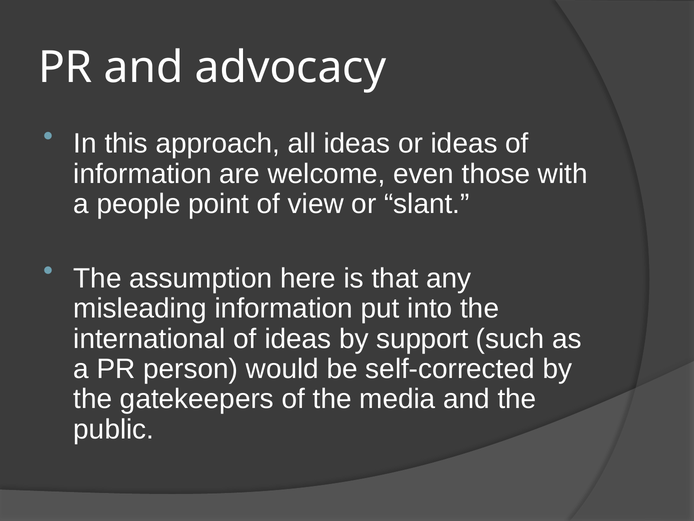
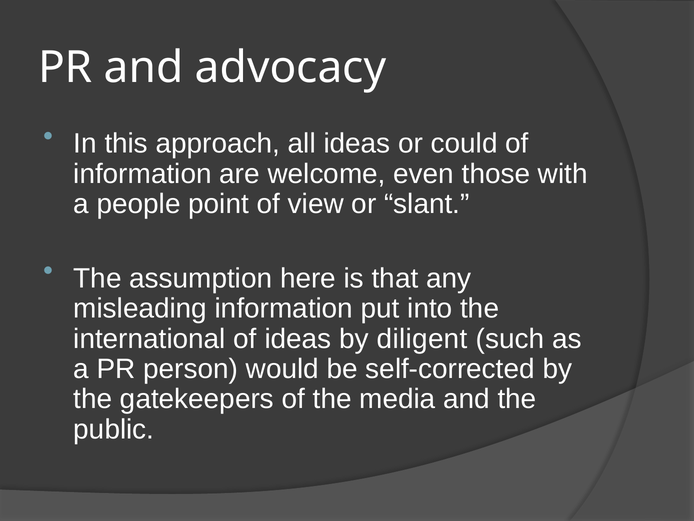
or ideas: ideas -> could (464, 144)
support: support -> diligent (422, 338)
